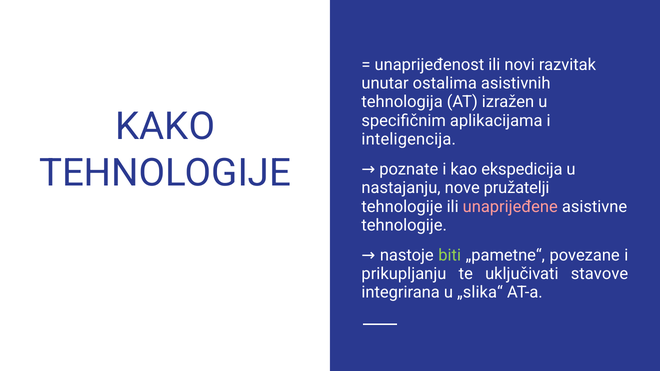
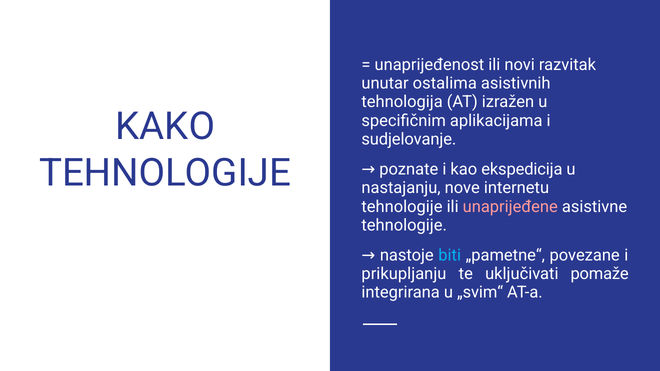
inteligencija: inteligencija -> sudjelovanje (409, 140)
pružatelji: pružatelji -> internetu (516, 188)
biti colour: light green -> light blue (450, 255)
stavove: stavove -> pomaže (600, 274)
„slika“: „slika“ -> „svim“ (480, 293)
